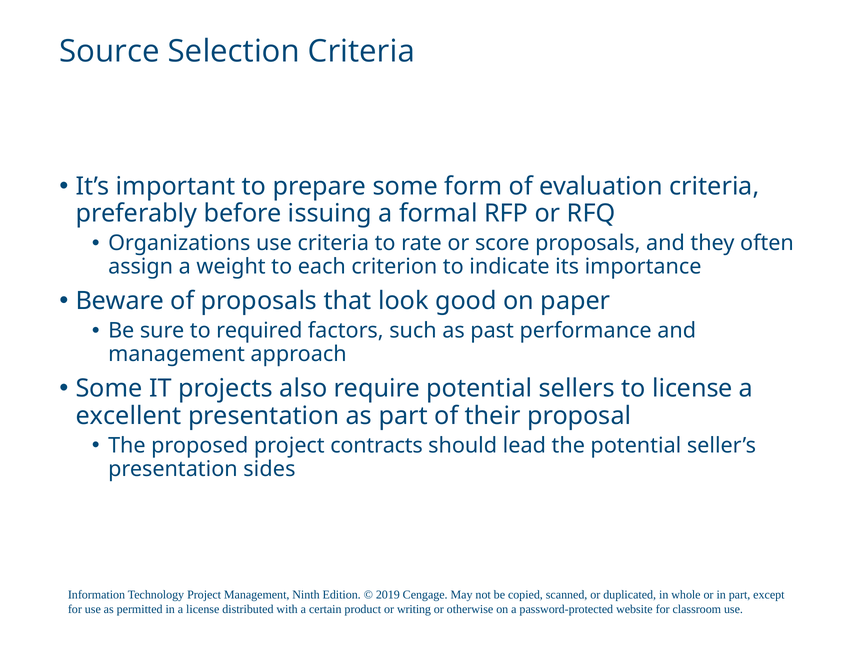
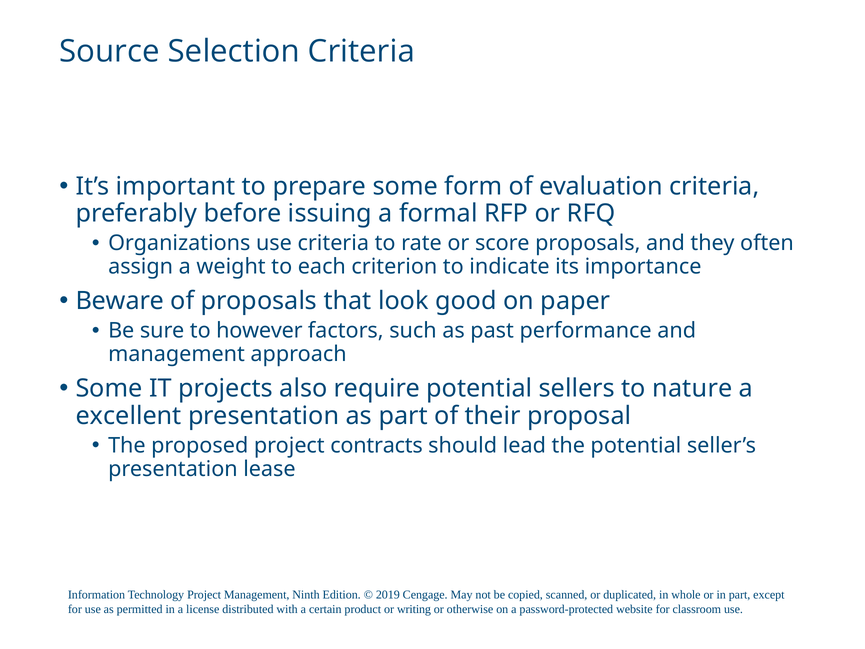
required: required -> however (259, 331)
to license: license -> nature (692, 388)
sides: sides -> lease (269, 469)
